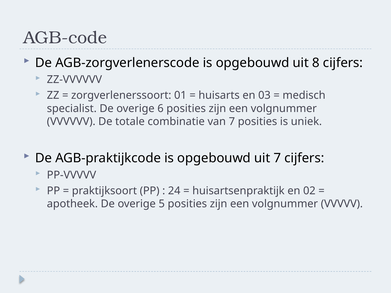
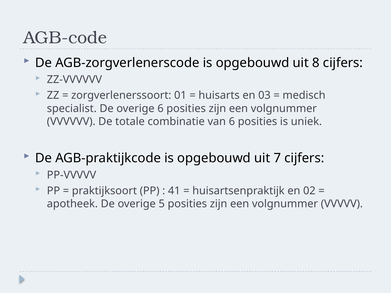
van 7: 7 -> 6 (232, 122)
24: 24 -> 41 (174, 191)
